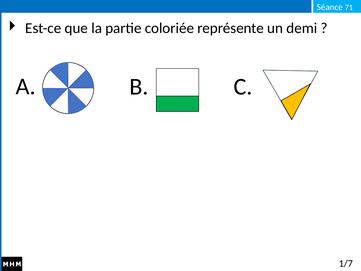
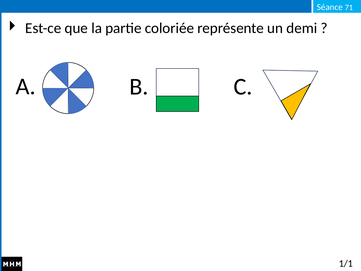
1/7: 1/7 -> 1/1 (346, 263)
